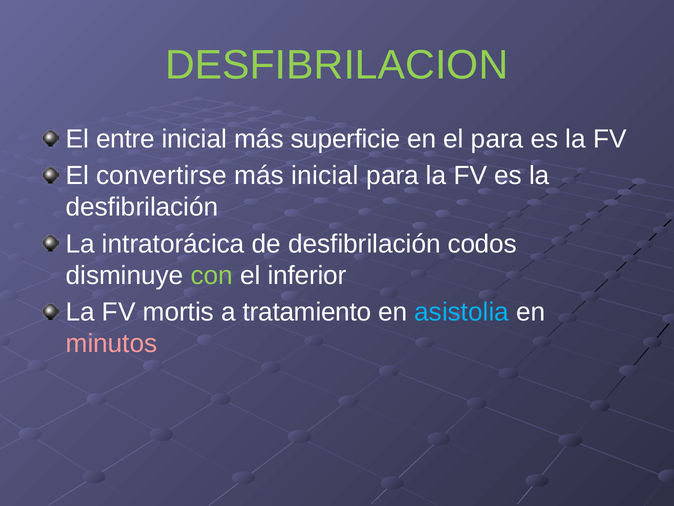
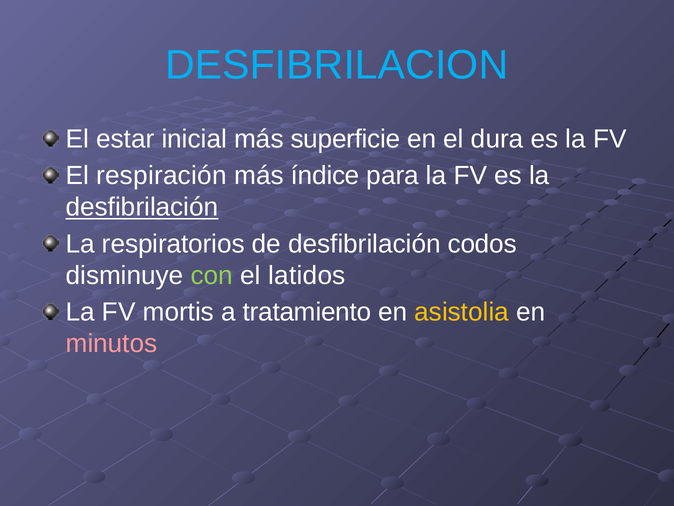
DESFIBRILACION colour: light green -> light blue (337, 65)
entre: entre -> estar (125, 139)
el para: para -> dura (497, 139)
convertirse: convertirse -> respiración (161, 176)
más inicial: inicial -> índice (325, 176)
desfibrilación underline: none -> present (142, 207)
intratorácica: intratorácica -> respiratorios (173, 244)
inferior: inferior -> latidos (307, 275)
asistolia colour: light blue -> yellow (462, 312)
